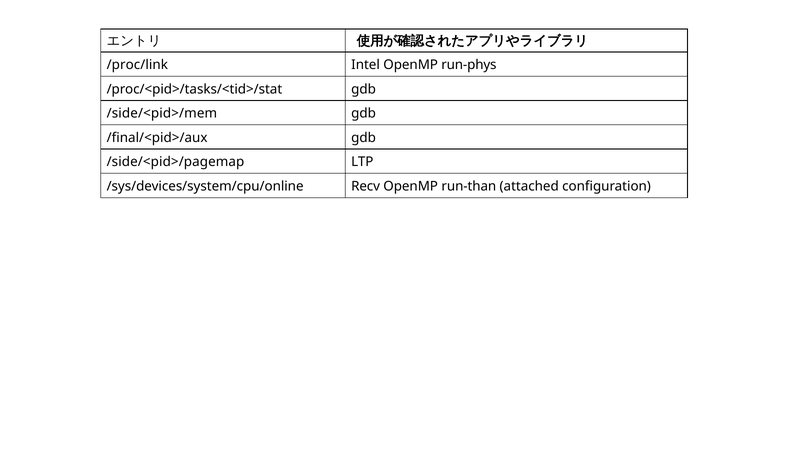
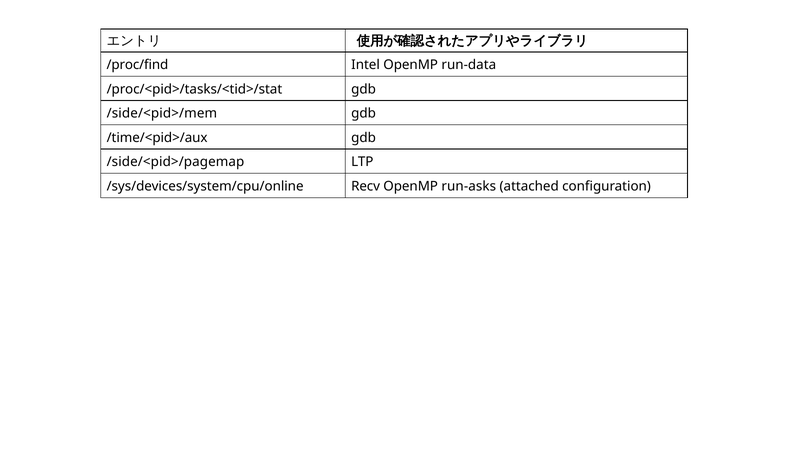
/proc/link: /proc/link -> /proc/find (137, 65)
run-phys: run-phys -> run-data (469, 65)
/final/<pid>/aux: /final/<pid>/aux -> /time/<pid>/aux (157, 138)
run-than: run-than -> run-asks (469, 186)
